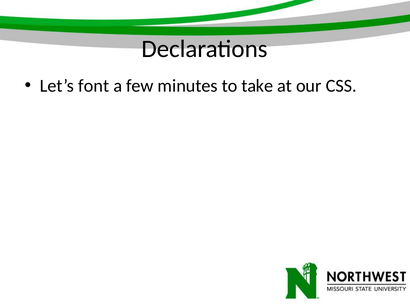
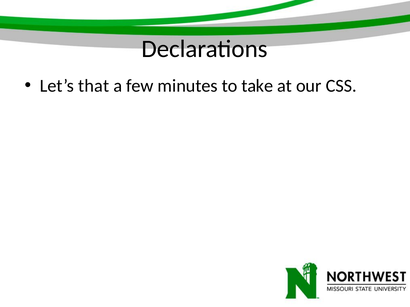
font: font -> that (94, 86)
